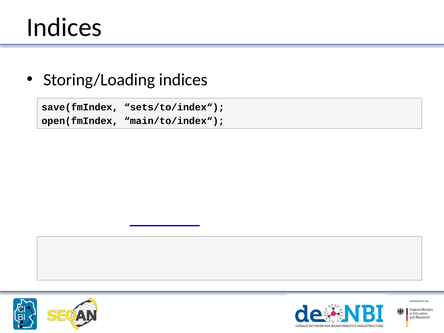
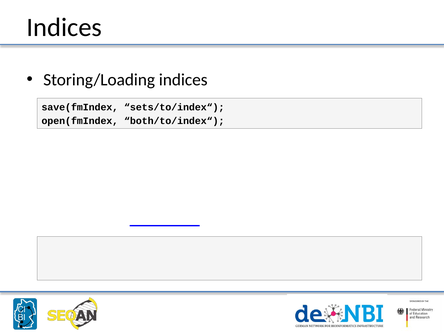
main/to/index“: main/to/index“ -> both/to/index“ (174, 121)
